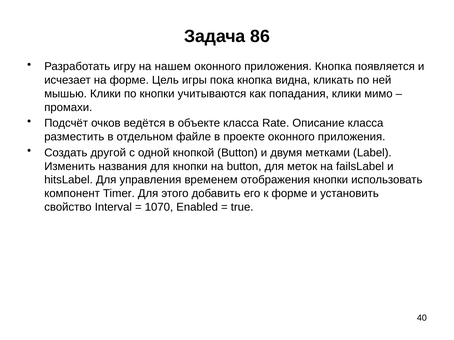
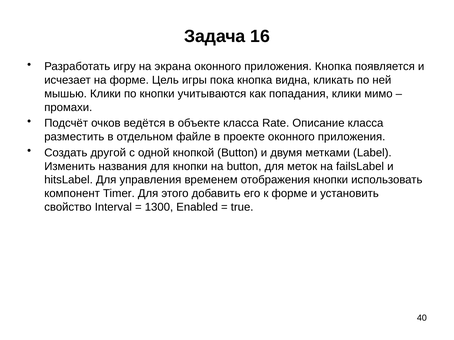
86: 86 -> 16 (260, 36)
нашем: нашем -> экрана (173, 67)
1070: 1070 -> 1300 (159, 207)
